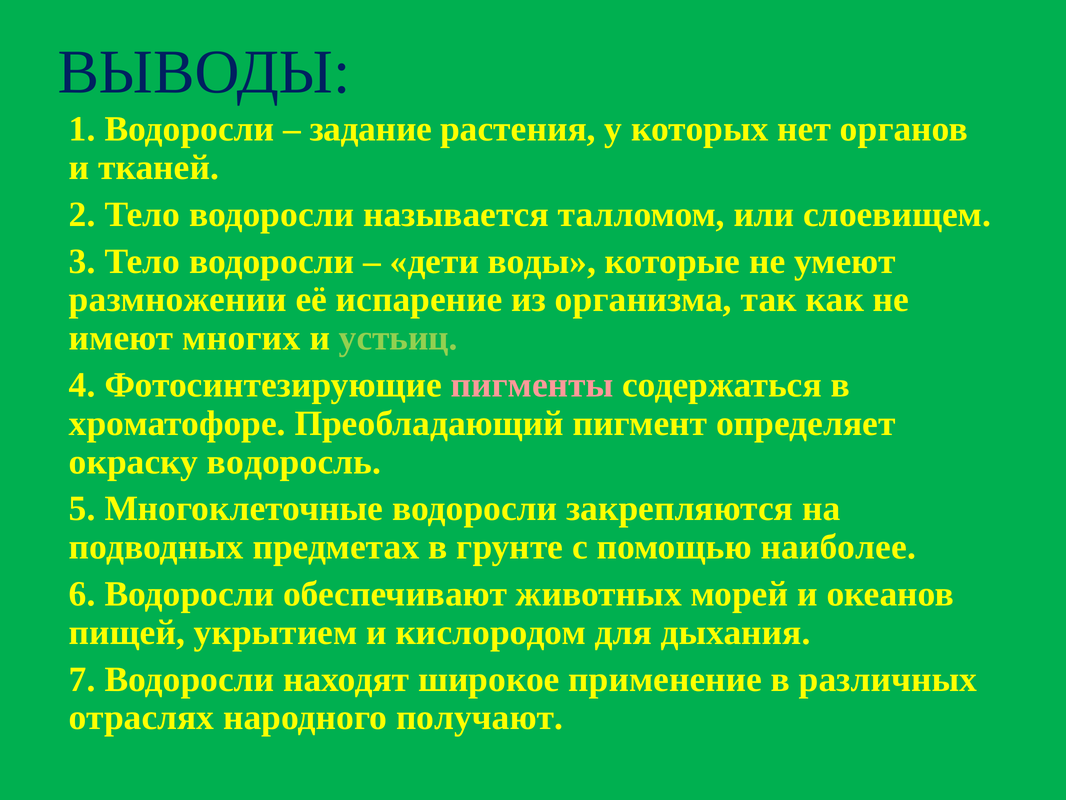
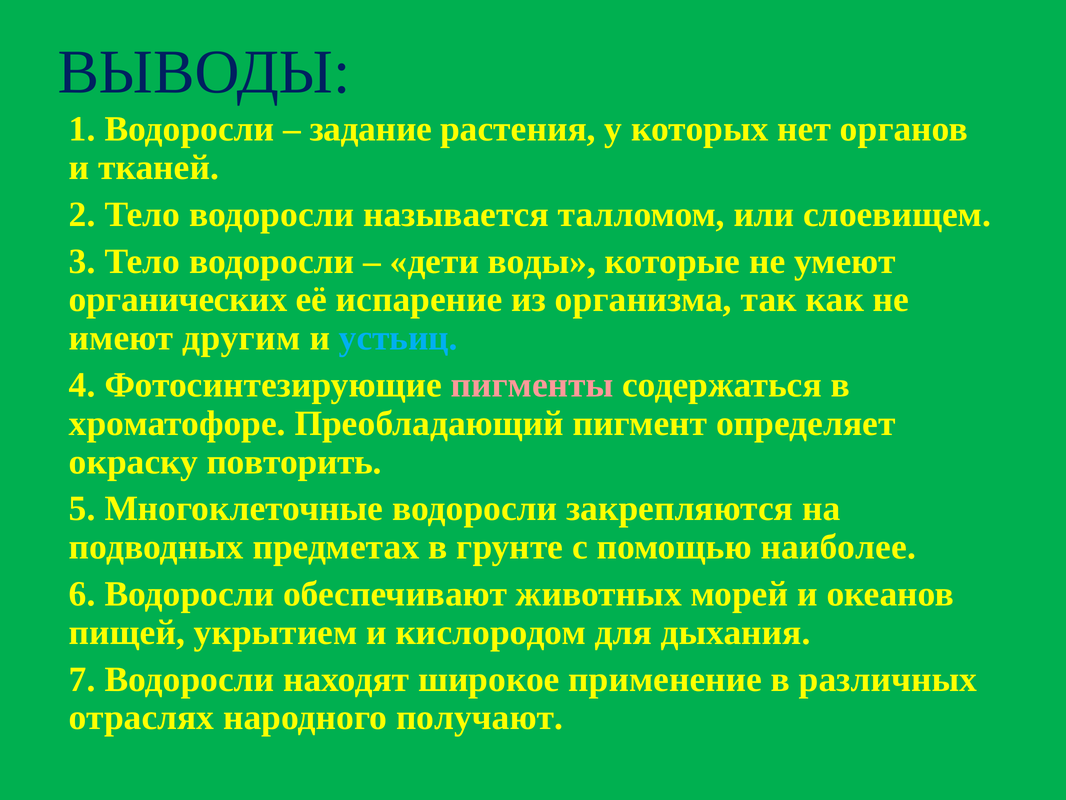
размножении: размножении -> органических (178, 300)
многих: многих -> другим (241, 338)
устьиц colour: light green -> light blue (398, 338)
водоросль: водоросль -> повторить (294, 462)
